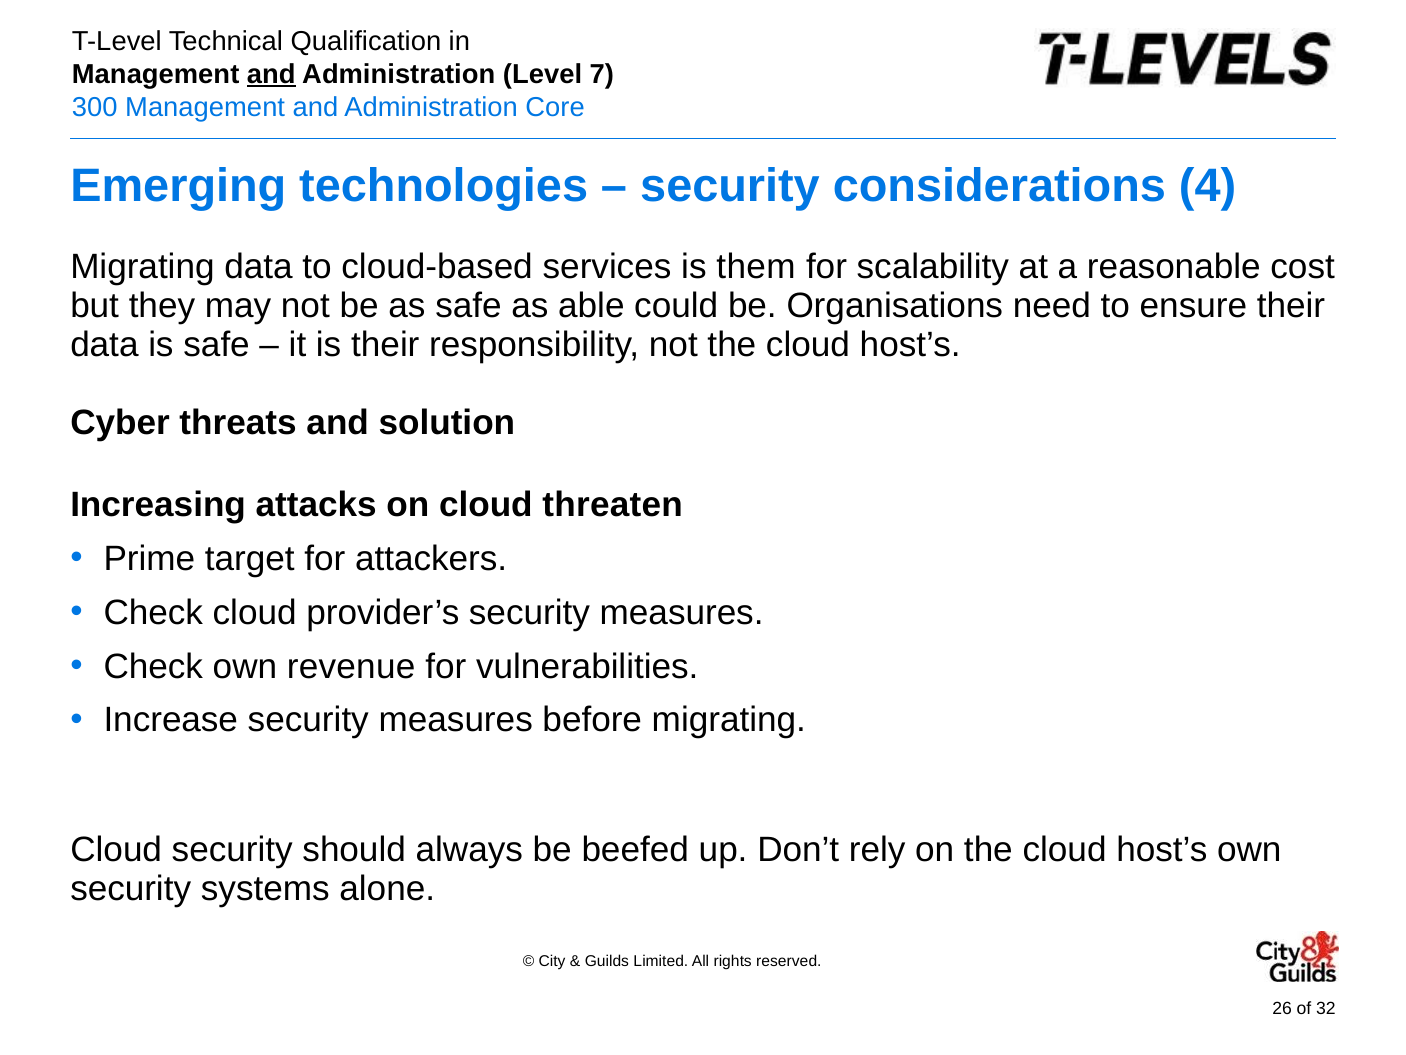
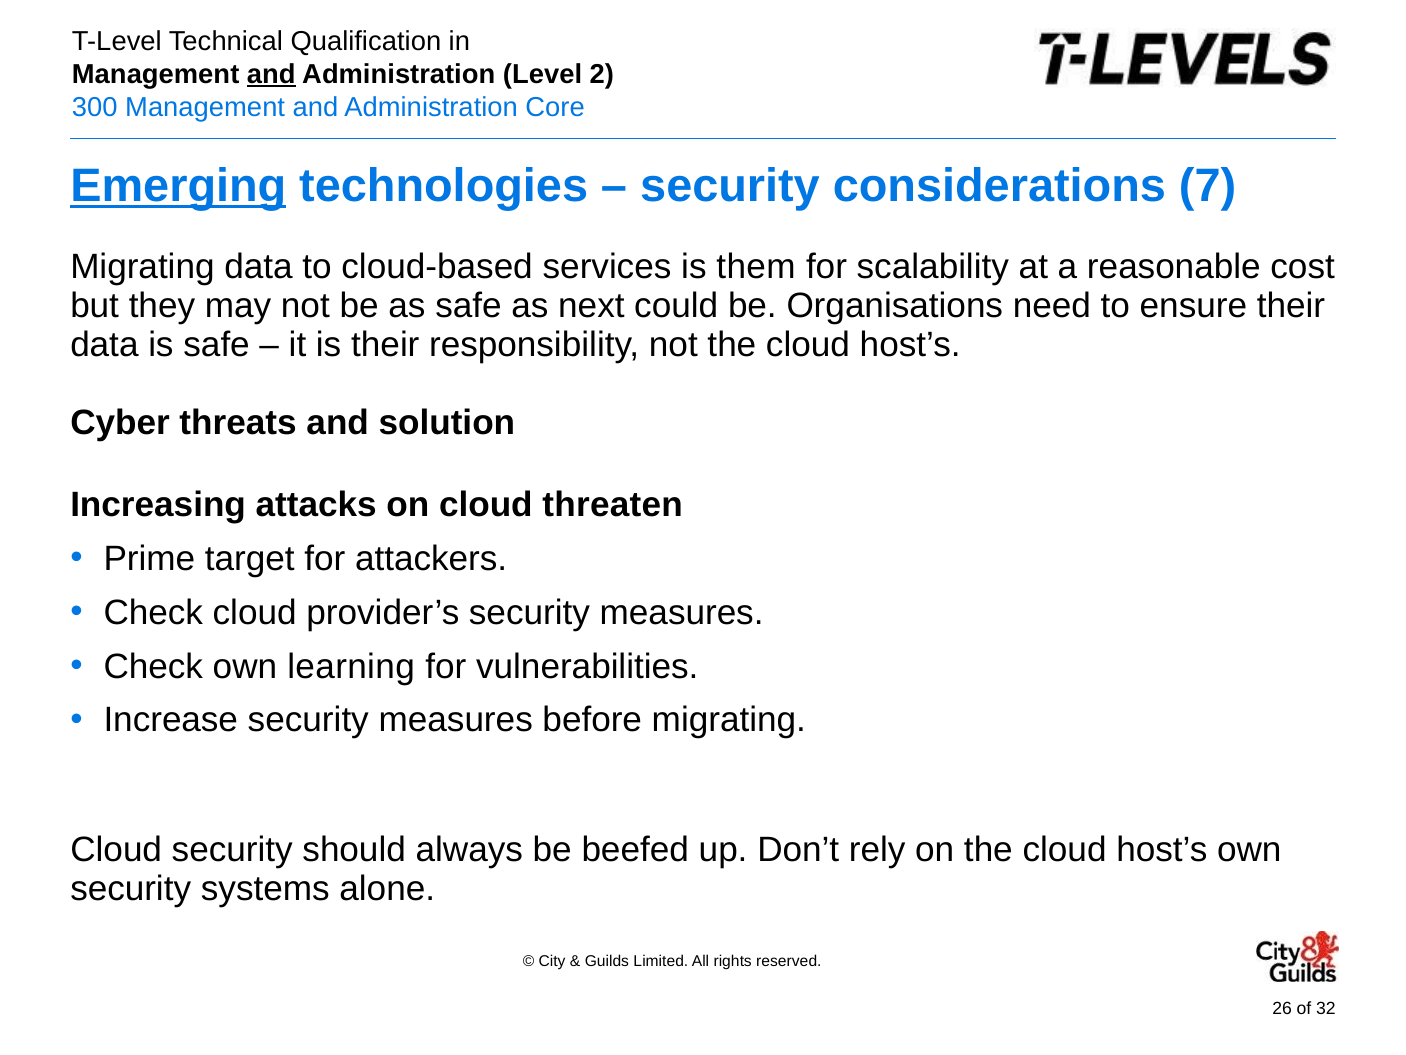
7: 7 -> 2 (602, 74)
Emerging underline: none -> present (178, 186)
4: 4 -> 7 (1208, 186)
able: able -> next (591, 306)
revenue: revenue -> learning (351, 666)
